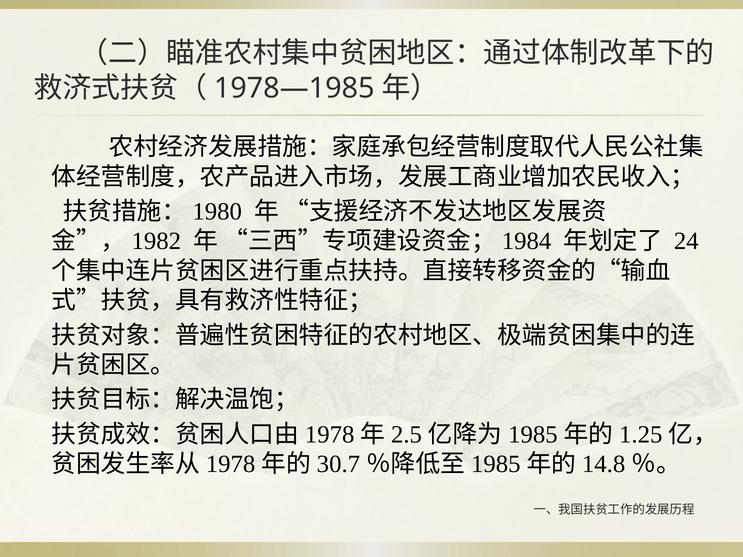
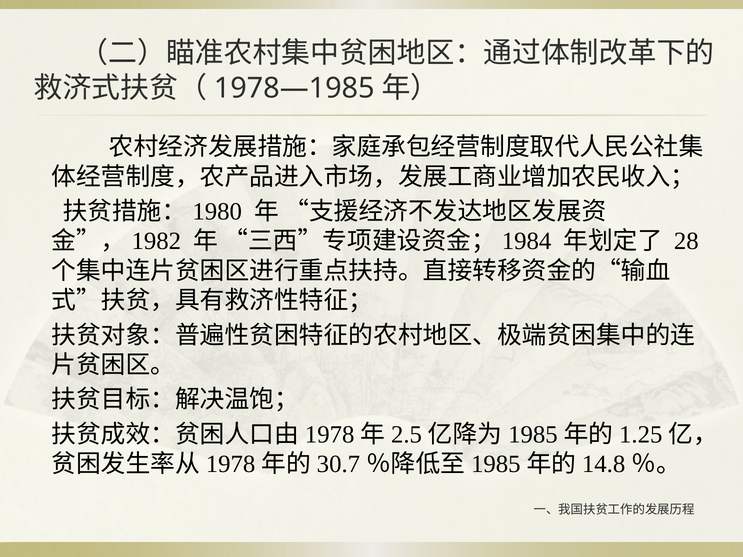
24: 24 -> 28 (686, 241)
